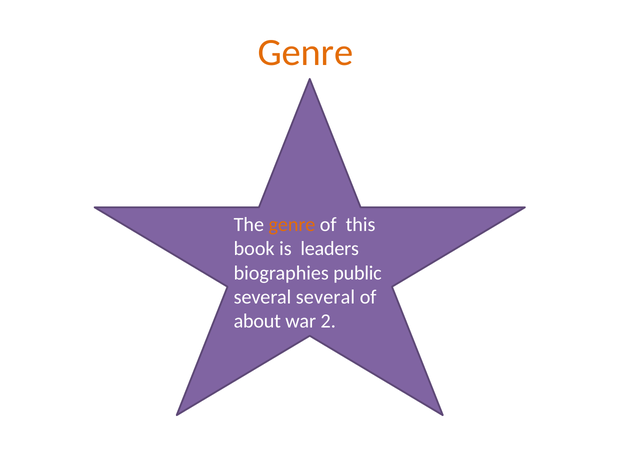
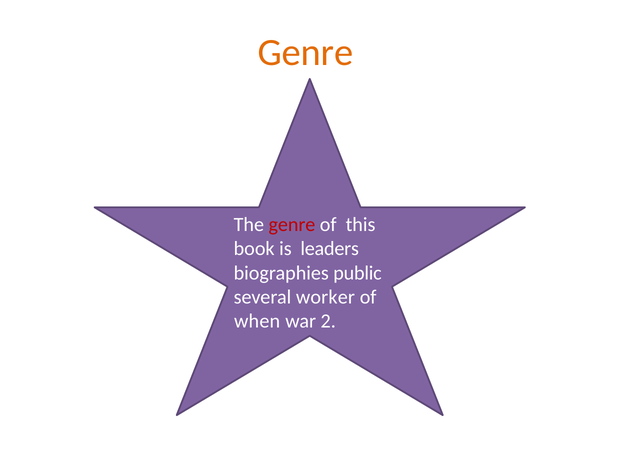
genre colour: orange -> red (292, 224)
several several: several -> worker (325, 297)
about: about -> when (257, 321)
